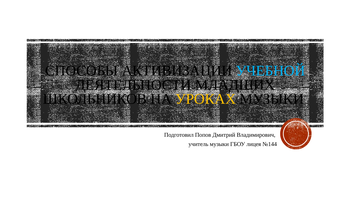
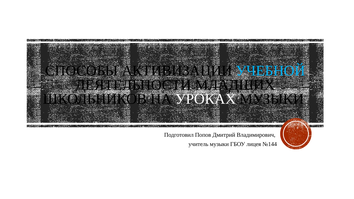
УРОКАХ colour: yellow -> white (206, 99)
